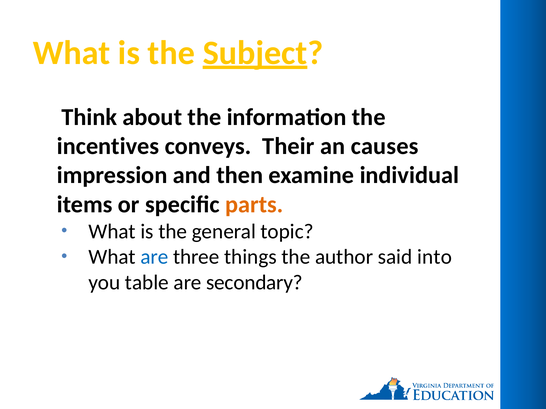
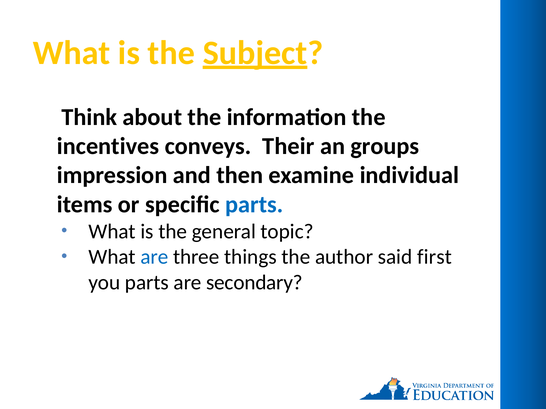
causes: causes -> groups (385, 146)
parts colour: orange -> blue (254, 205)
into: into -> first (435, 257)
you table: table -> parts (147, 283)
